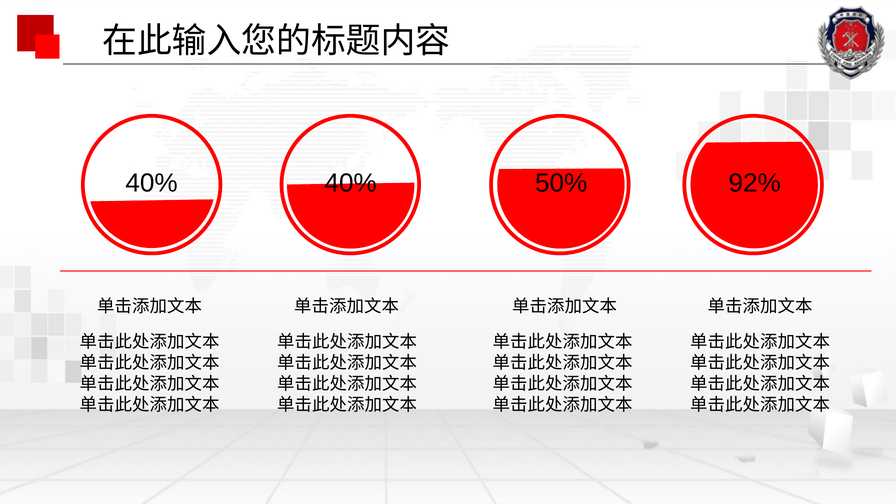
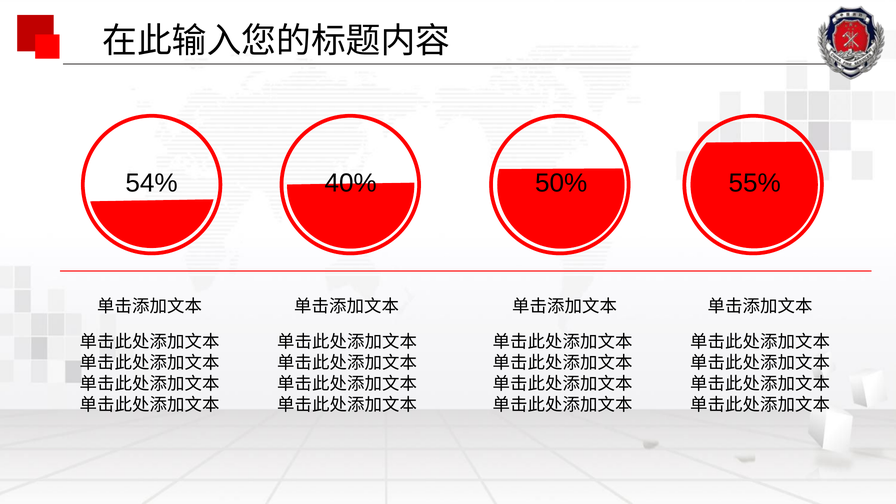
40%: 40% -> 54% (152, 183)
92%: 92% -> 55% (755, 183)
